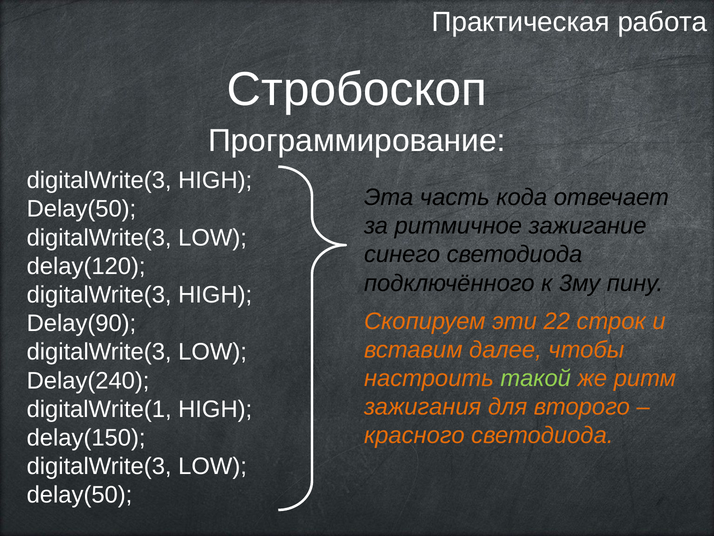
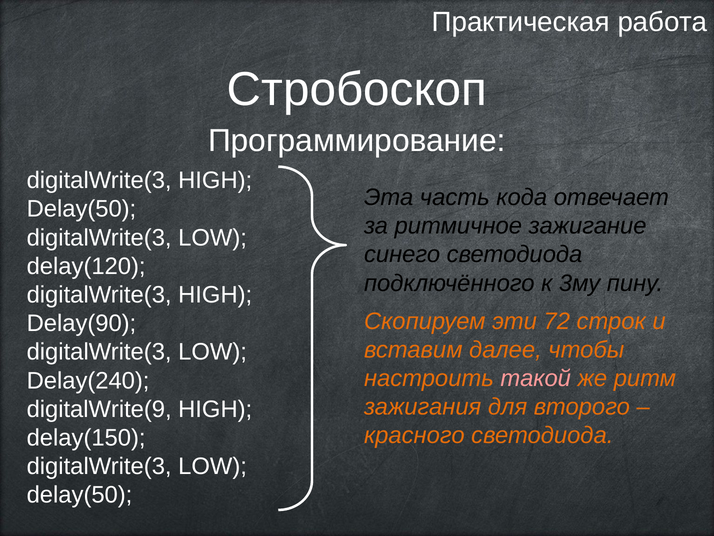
22: 22 -> 72 (557, 321)
такой colour: light green -> pink (536, 378)
digitalWrite(1: digitalWrite(1 -> digitalWrite(9 (99, 409)
